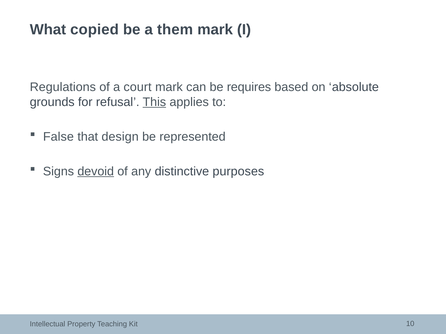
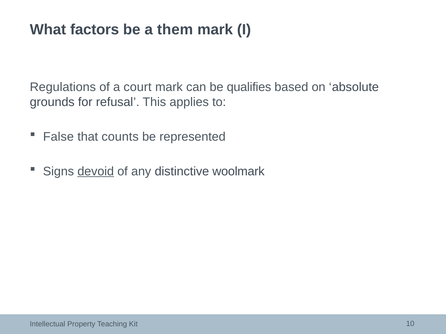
copied: copied -> factors (95, 30)
requires: requires -> qualifies (249, 87)
This underline: present -> none (154, 102)
design: design -> counts (120, 137)
purposes: purposes -> woolmark (238, 172)
